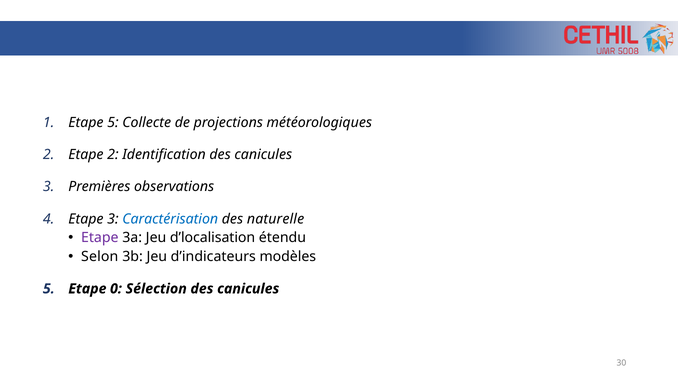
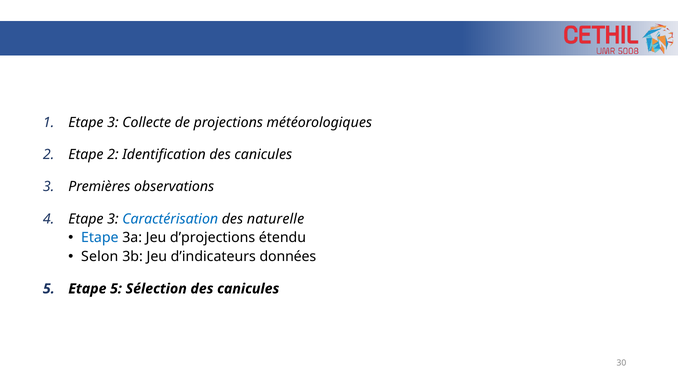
1 Etape 5: 5 -> 3 (113, 123)
Etape colour: purple -> blue (100, 238)
d’localisation: d’localisation -> d’projections (213, 238)
modèles: modèles -> données (288, 257)
Etape 0: 0 -> 5 (116, 289)
